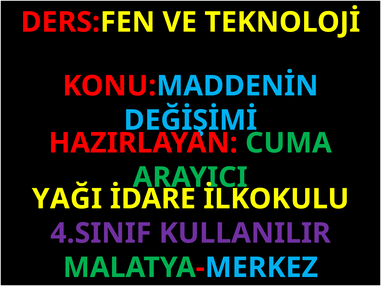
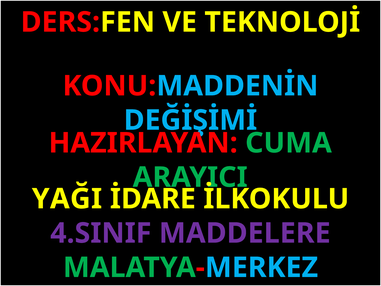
KULLANILIR: KULLANILIR -> MADDELERE (245, 233)
